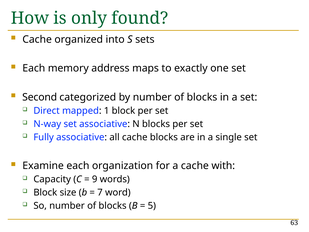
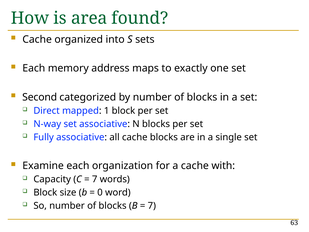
only: only -> area (89, 18)
9: 9 -> 7 (95, 179)
7: 7 -> 0 (100, 192)
5: 5 -> 7 (152, 206)
